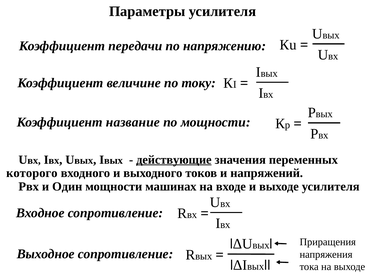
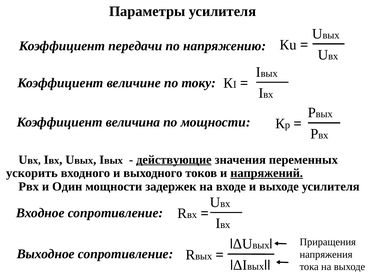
название: название -> величина (133, 122)
которого: которого -> ускорить (32, 173)
напряжений underline: none -> present (267, 173)
машинах: машинах -> задержек (171, 186)
